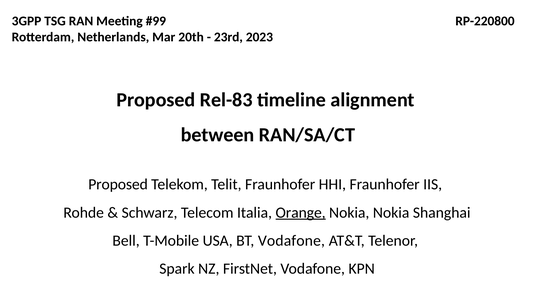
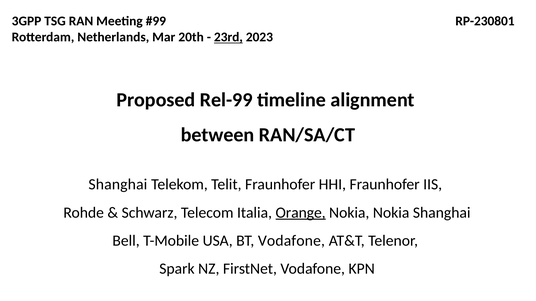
RP-220800: RP-220800 -> RP-230801 (485, 21)
23rd underline: none -> present (228, 37)
Rel-83: Rel-83 -> Rel-99 (226, 100)
Proposed: Proposed -> Shanghai (118, 185)
